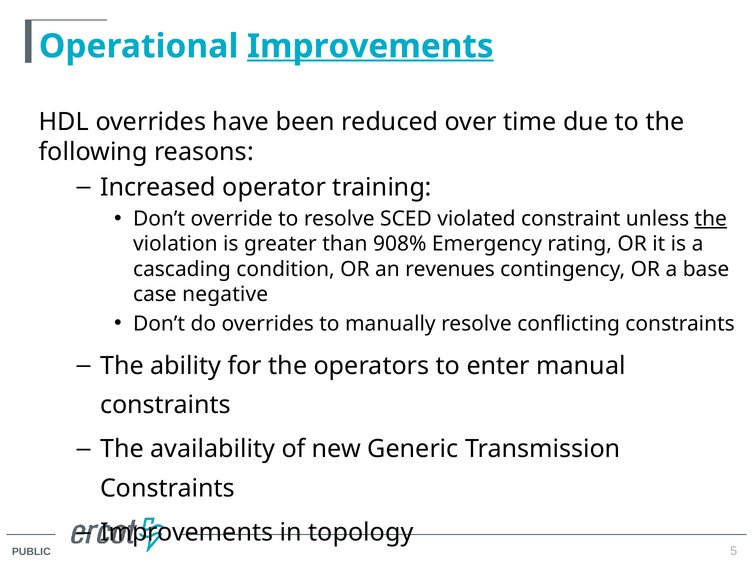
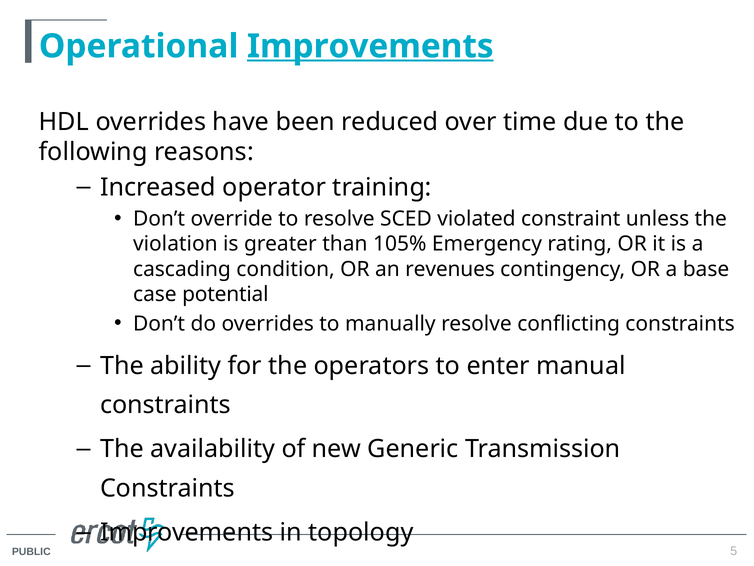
the underline: present -> none (711, 219)
908%: 908% -> 105% (400, 244)
negative: negative -> potential (225, 294)
